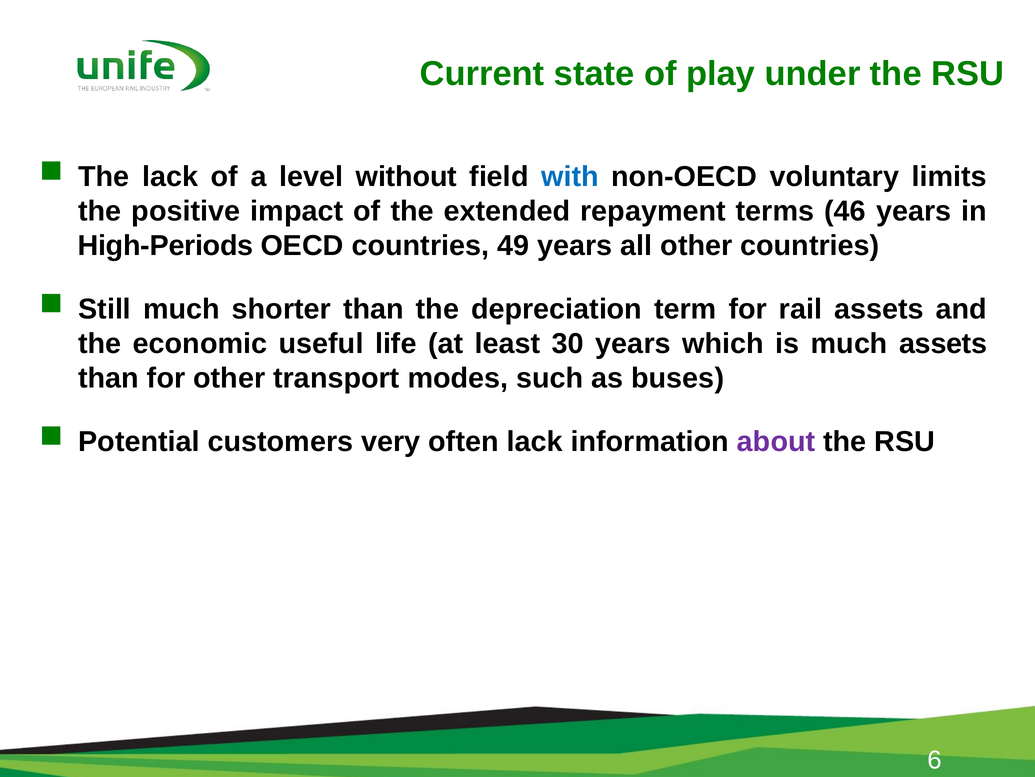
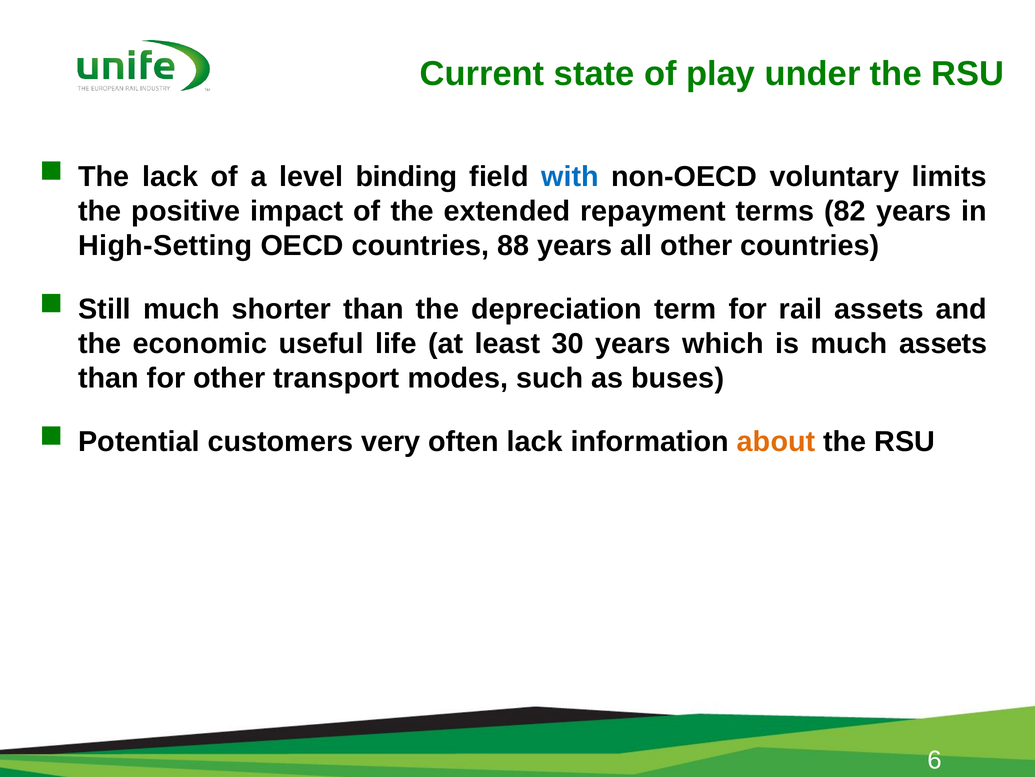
without: without -> binding (407, 177)
46: 46 -> 82 (845, 211)
High-Periods: High-Periods -> High-Setting (165, 246)
49: 49 -> 88 (513, 246)
about colour: purple -> orange (776, 441)
